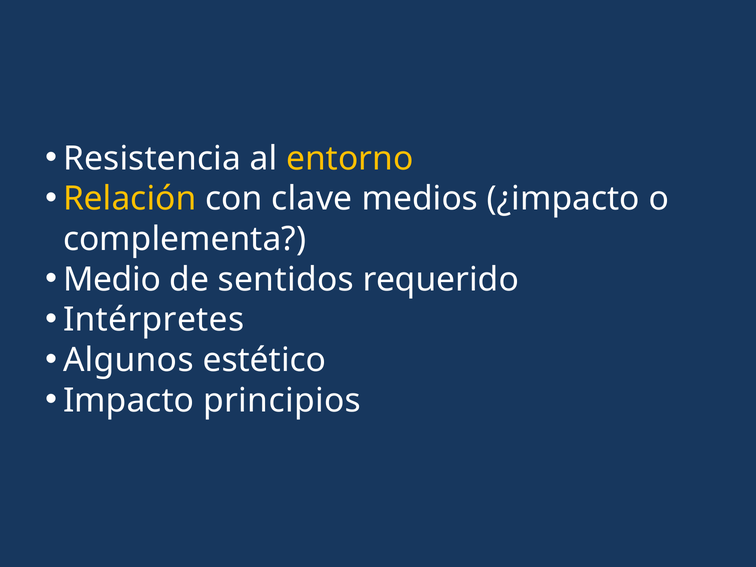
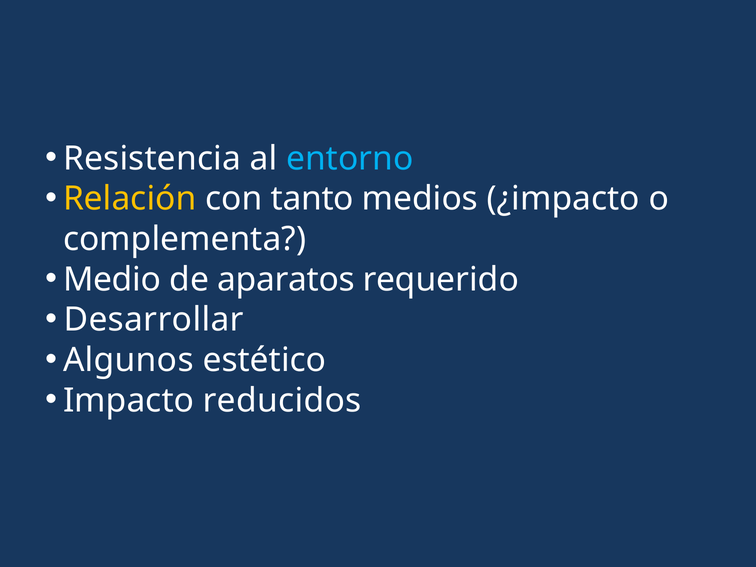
entorno colour: yellow -> light blue (350, 159)
clave: clave -> tanto (312, 199)
sentidos: sentidos -> aparatos (286, 280)
Intérpretes: Intérpretes -> Desarrollar (154, 320)
principios: principios -> reducidos (282, 401)
